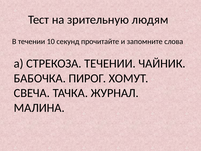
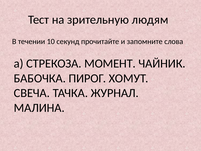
СТРЕКОЗА ТЕЧЕНИИ: ТЕЧЕНИИ -> МОМЕНТ (110, 63)
